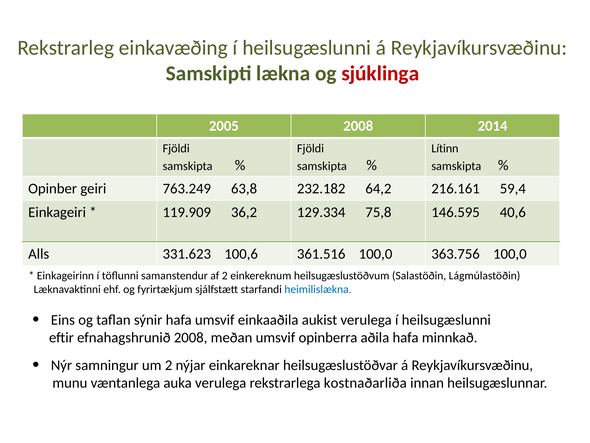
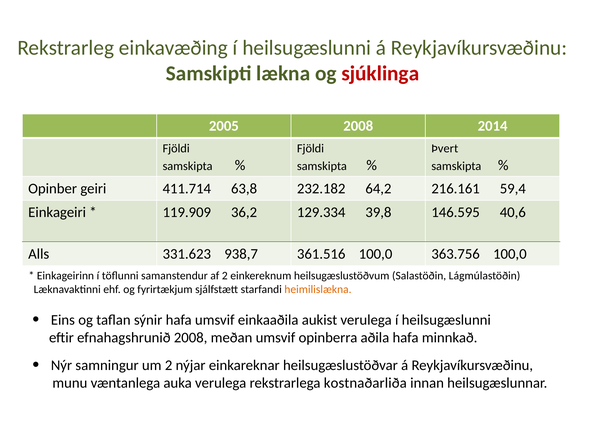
Lítinn: Lítinn -> Þvert (445, 148)
763.249: 763.249 -> 411.714 (187, 188)
75,8: 75,8 -> 39,8 (378, 212)
100,6: 100,6 -> 938,7 (241, 254)
heimilislækna colour: blue -> orange (318, 289)
